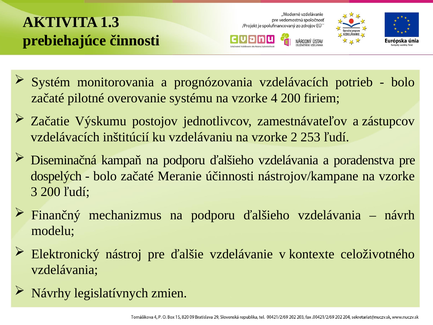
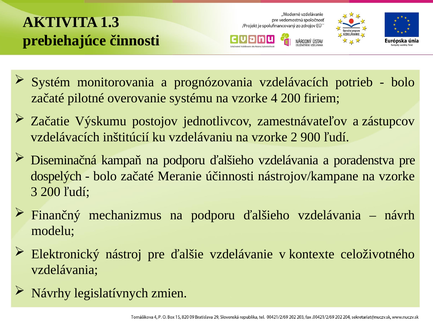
253: 253 -> 900 (310, 137)
